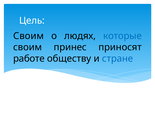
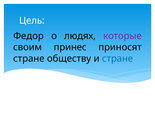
Своим: Своим -> Федор (29, 36)
которые colour: blue -> purple (122, 36)
работе: работе -> стране (29, 59)
